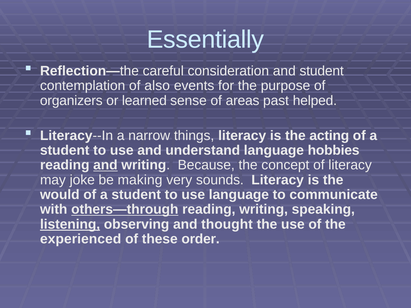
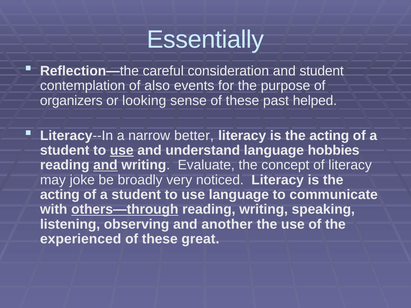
learned: learned -> looking (144, 101)
sense of areas: areas -> these (243, 101)
things: things -> better (194, 136)
use underline: none -> present (122, 150)
Because: Because -> Evaluate (206, 165)
making: making -> broadly (140, 180)
sounds: sounds -> noticed (220, 180)
would: would -> acting (60, 195)
listening underline: present -> none (70, 224)
thought: thought -> another (227, 224)
order: order -> great (200, 239)
